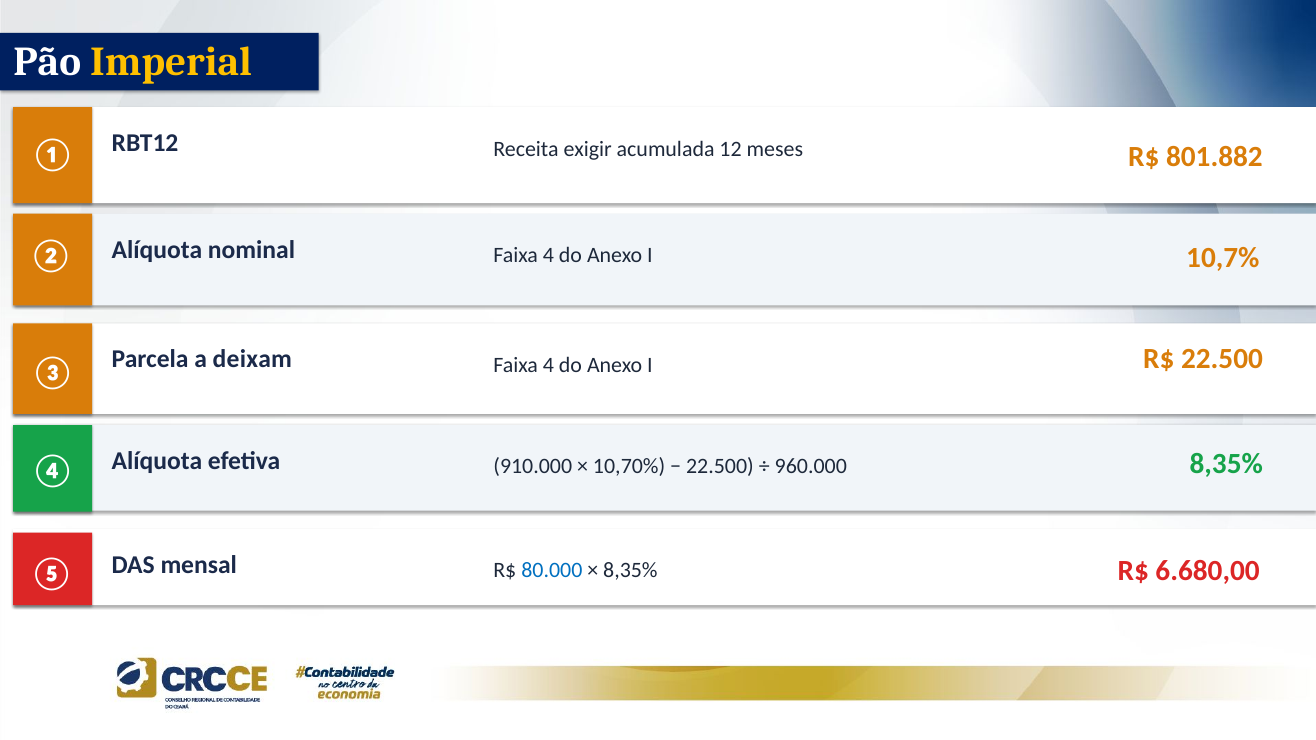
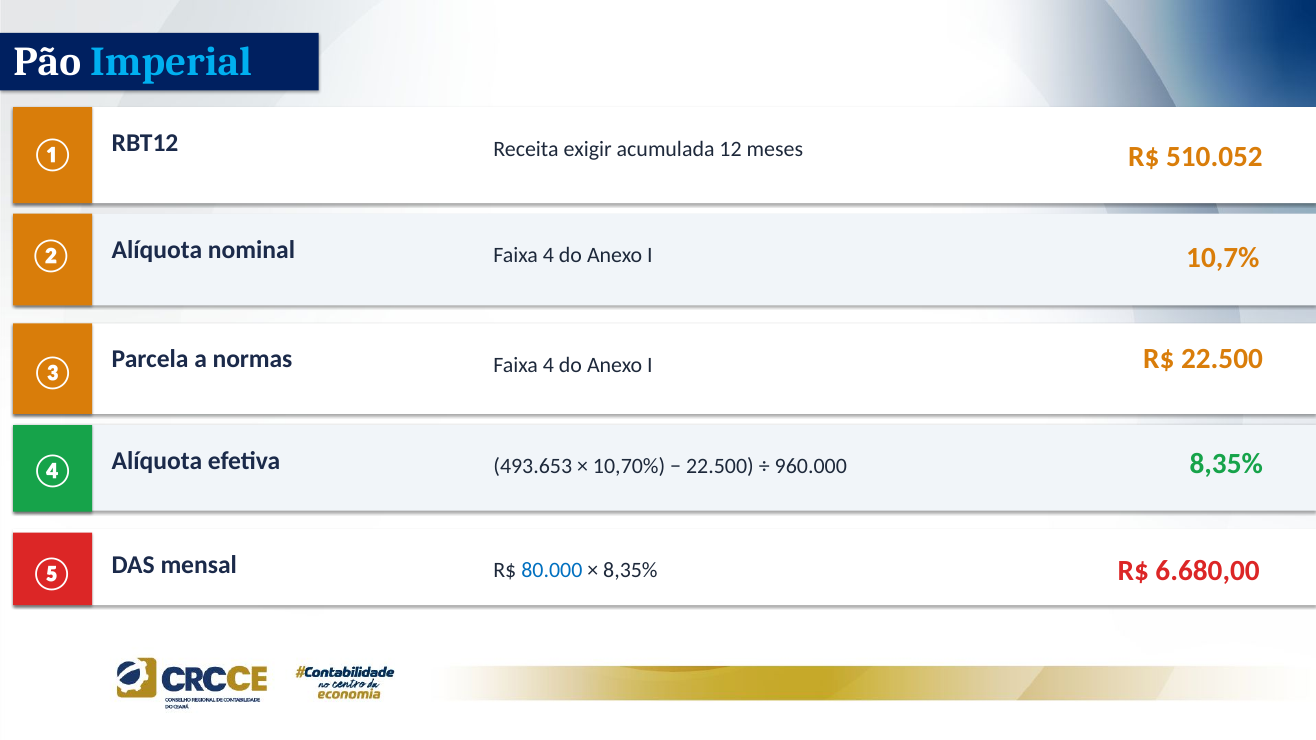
Imperial colour: yellow -> light blue (171, 62)
801.882: 801.882 -> 510.052 (1214, 157)
deixam: deixam -> normas (253, 360)
910.000: 910.000 -> 493.653 (533, 467)
